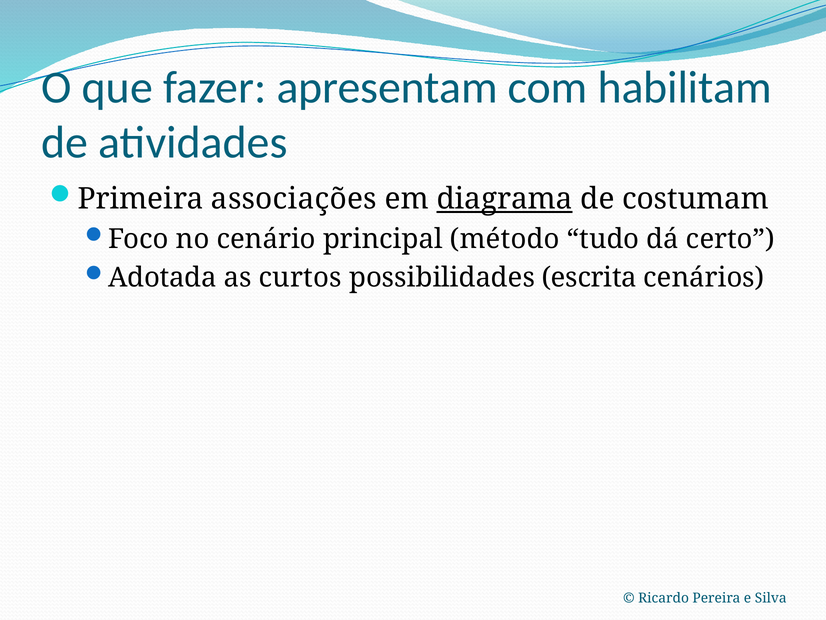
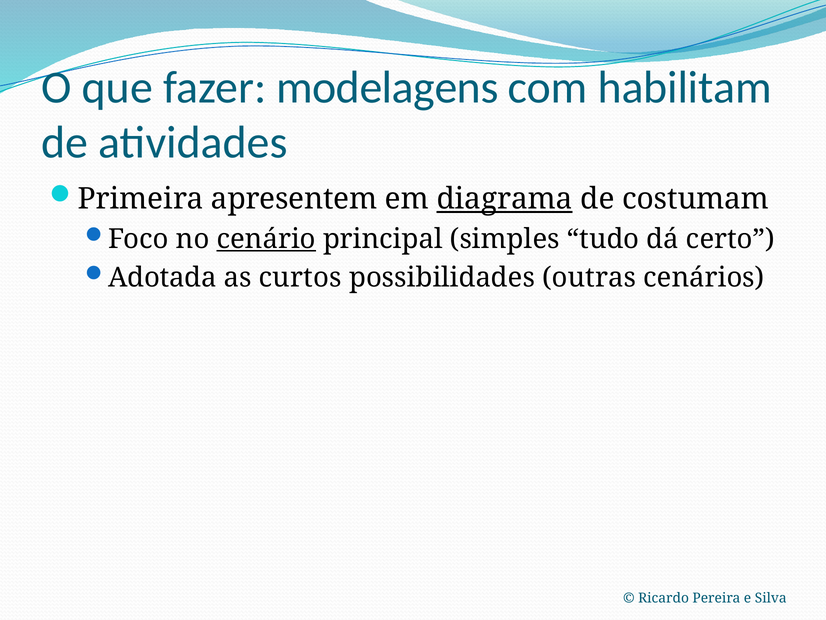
apresentam: apresentam -> modelagens (387, 87)
associações: associações -> apresentem (294, 199)
cenário underline: none -> present (266, 239)
método: método -> simples (505, 239)
escrita: escrita -> outras (589, 277)
